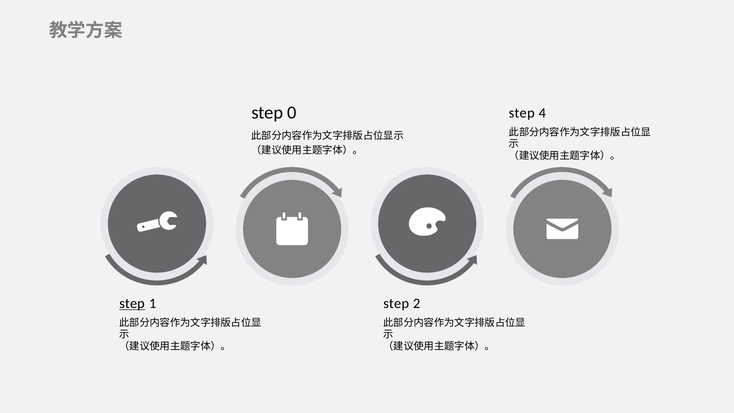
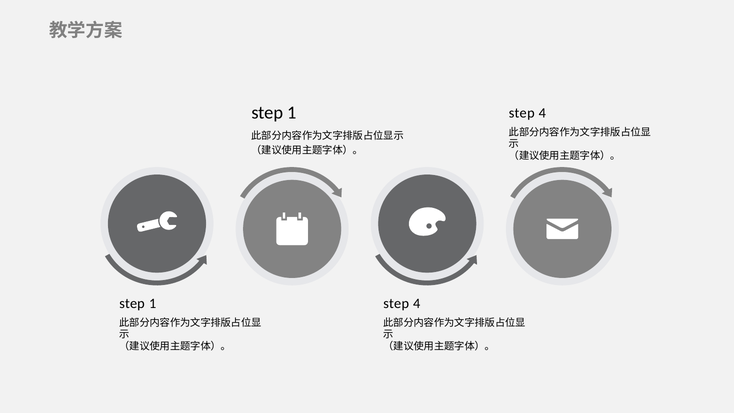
0: 0 -> 1 (292, 113)
step underline: present -> none (132, 304)
2: 2 -> 4 (417, 304)
